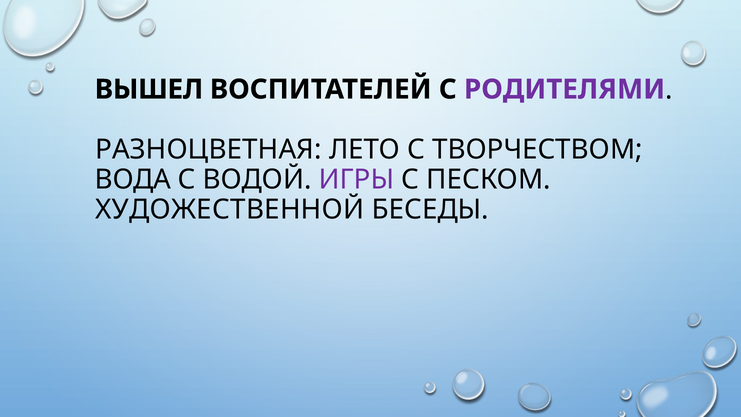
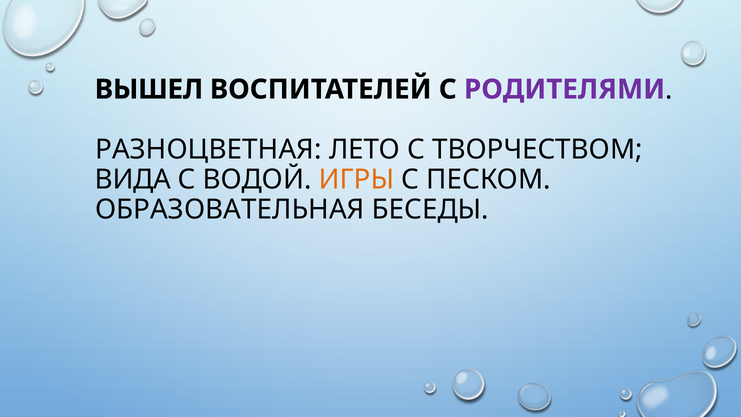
ВОДА: ВОДА -> ВИДА (133, 179)
ИГРЫ colour: purple -> orange (357, 179)
ХУДОЖЕСТВЕННОЙ: ХУДОЖЕСТВЕННОЙ -> ОБРАЗОВАТЕЛЬНАЯ (230, 209)
